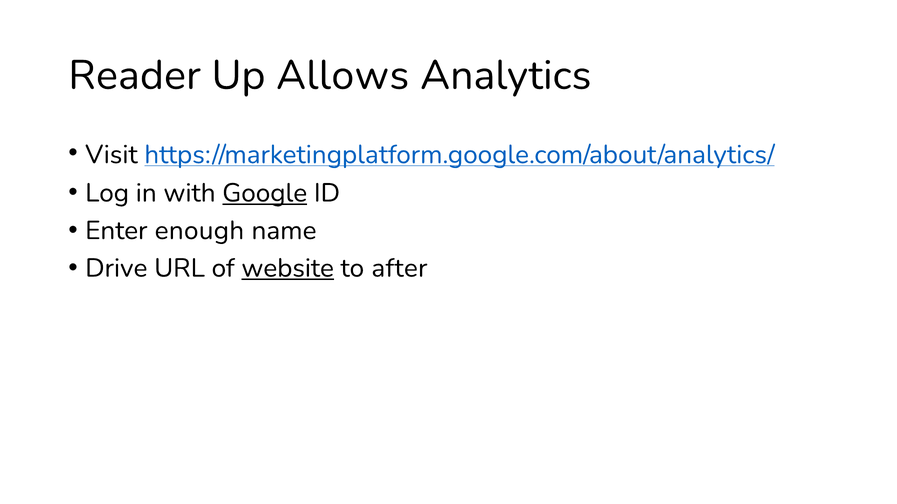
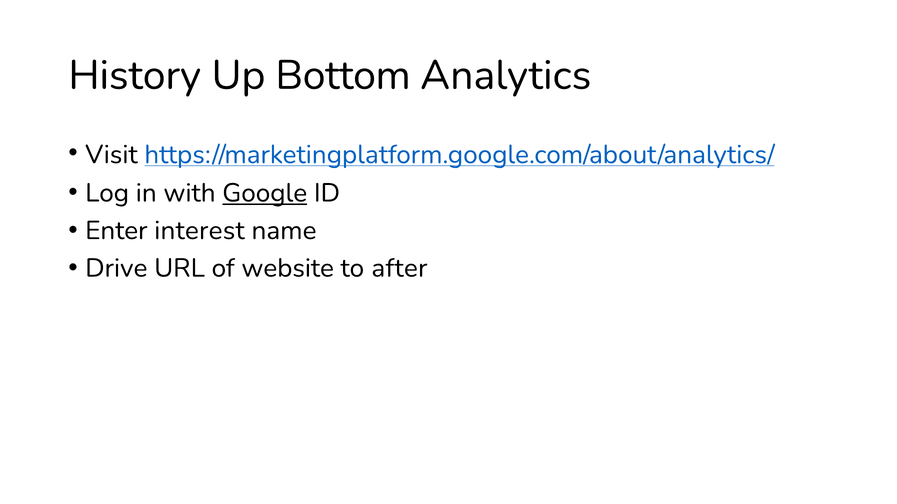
Reader: Reader -> History (135, 75)
Allows: Allows -> Bottom (343, 75)
enough: enough -> interest (199, 231)
website underline: present -> none (288, 268)
